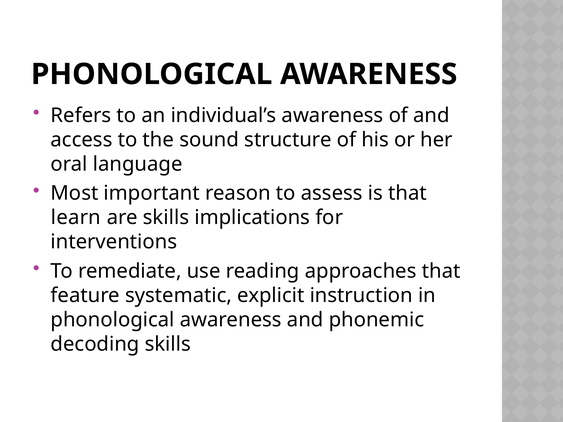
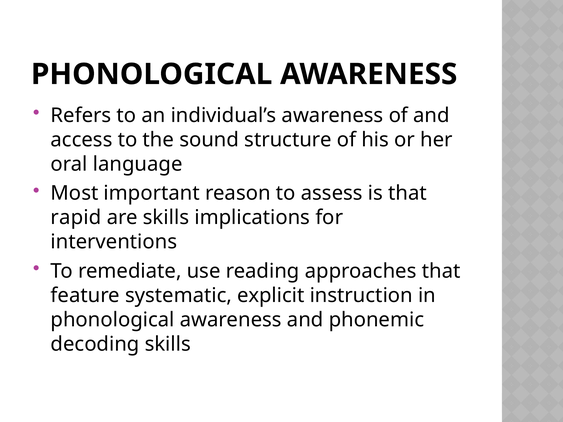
learn: learn -> rapid (76, 218)
